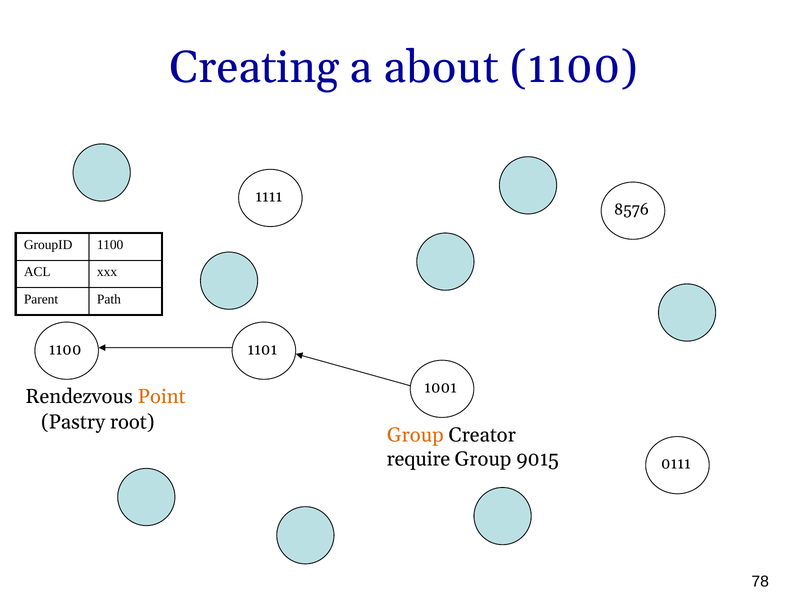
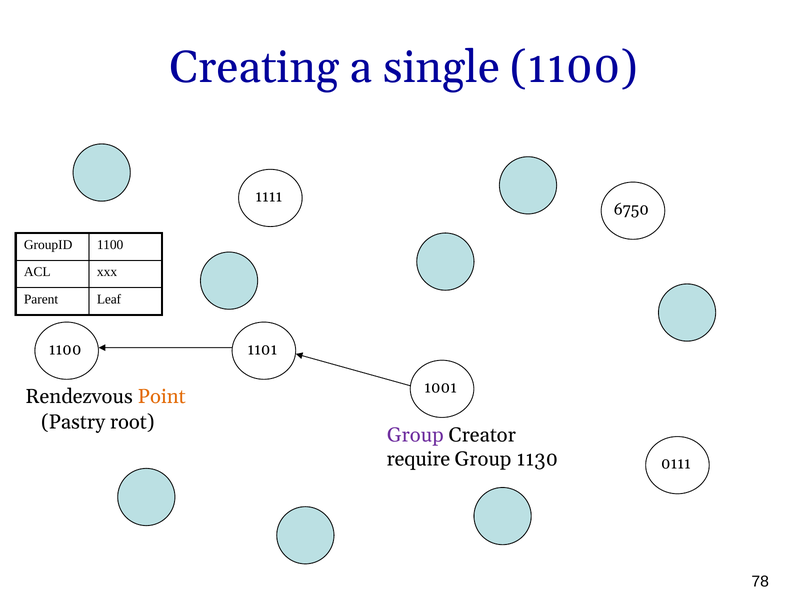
about: about -> single (441, 67)
8576: 8576 -> 6750 (631, 209)
Path: Path -> Leaf (109, 299)
Group colour: orange -> purple (415, 435)
9015: 9015 -> 1130 (537, 459)
